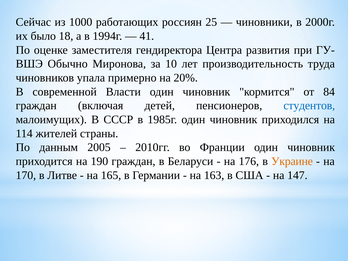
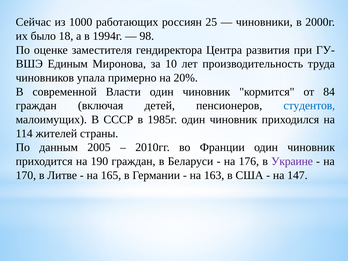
41: 41 -> 98 (147, 36)
Обычно: Обычно -> Единым (68, 64)
Украине colour: orange -> purple (292, 161)
